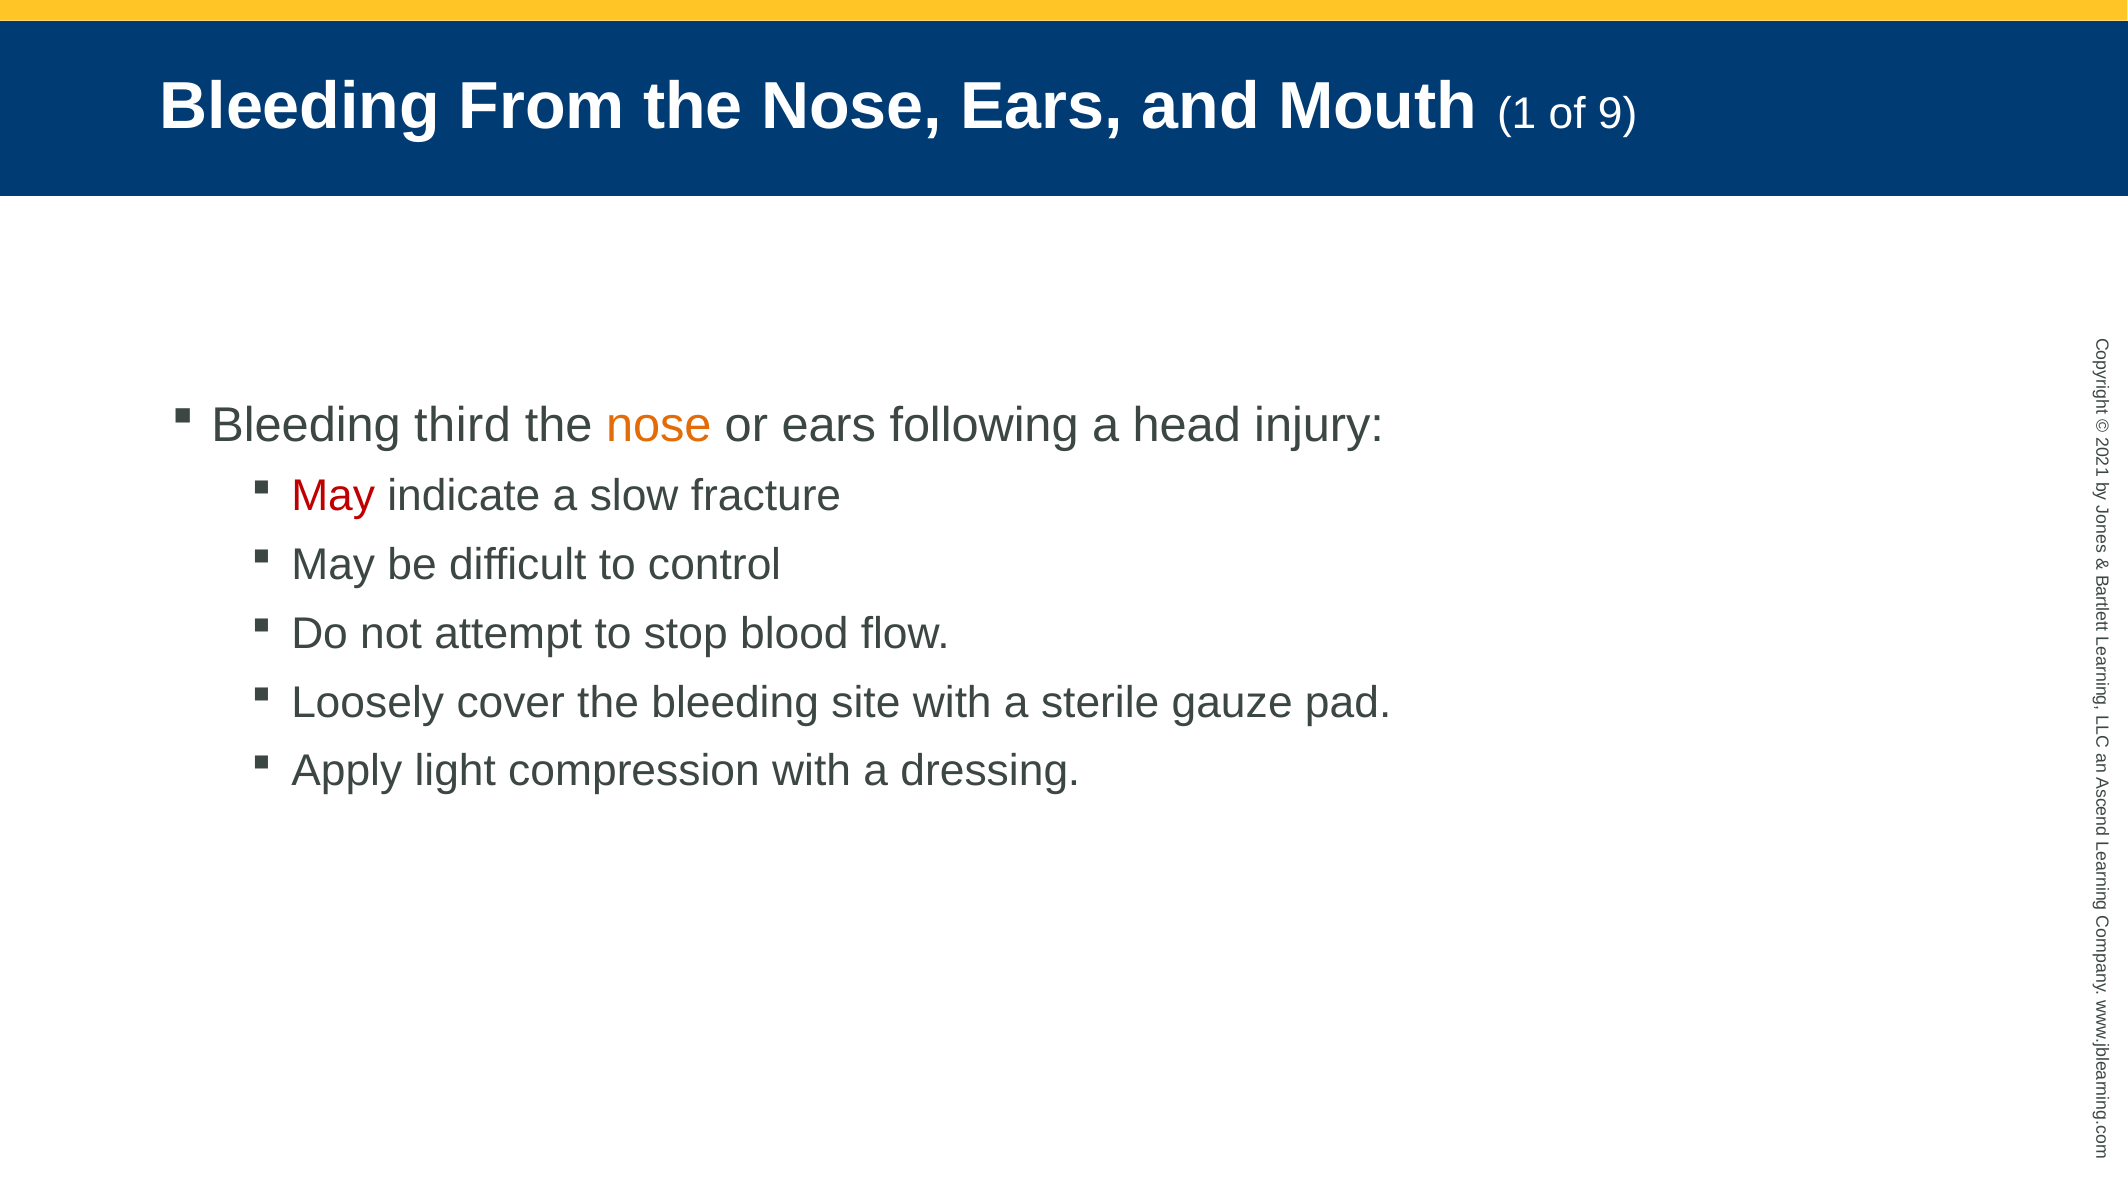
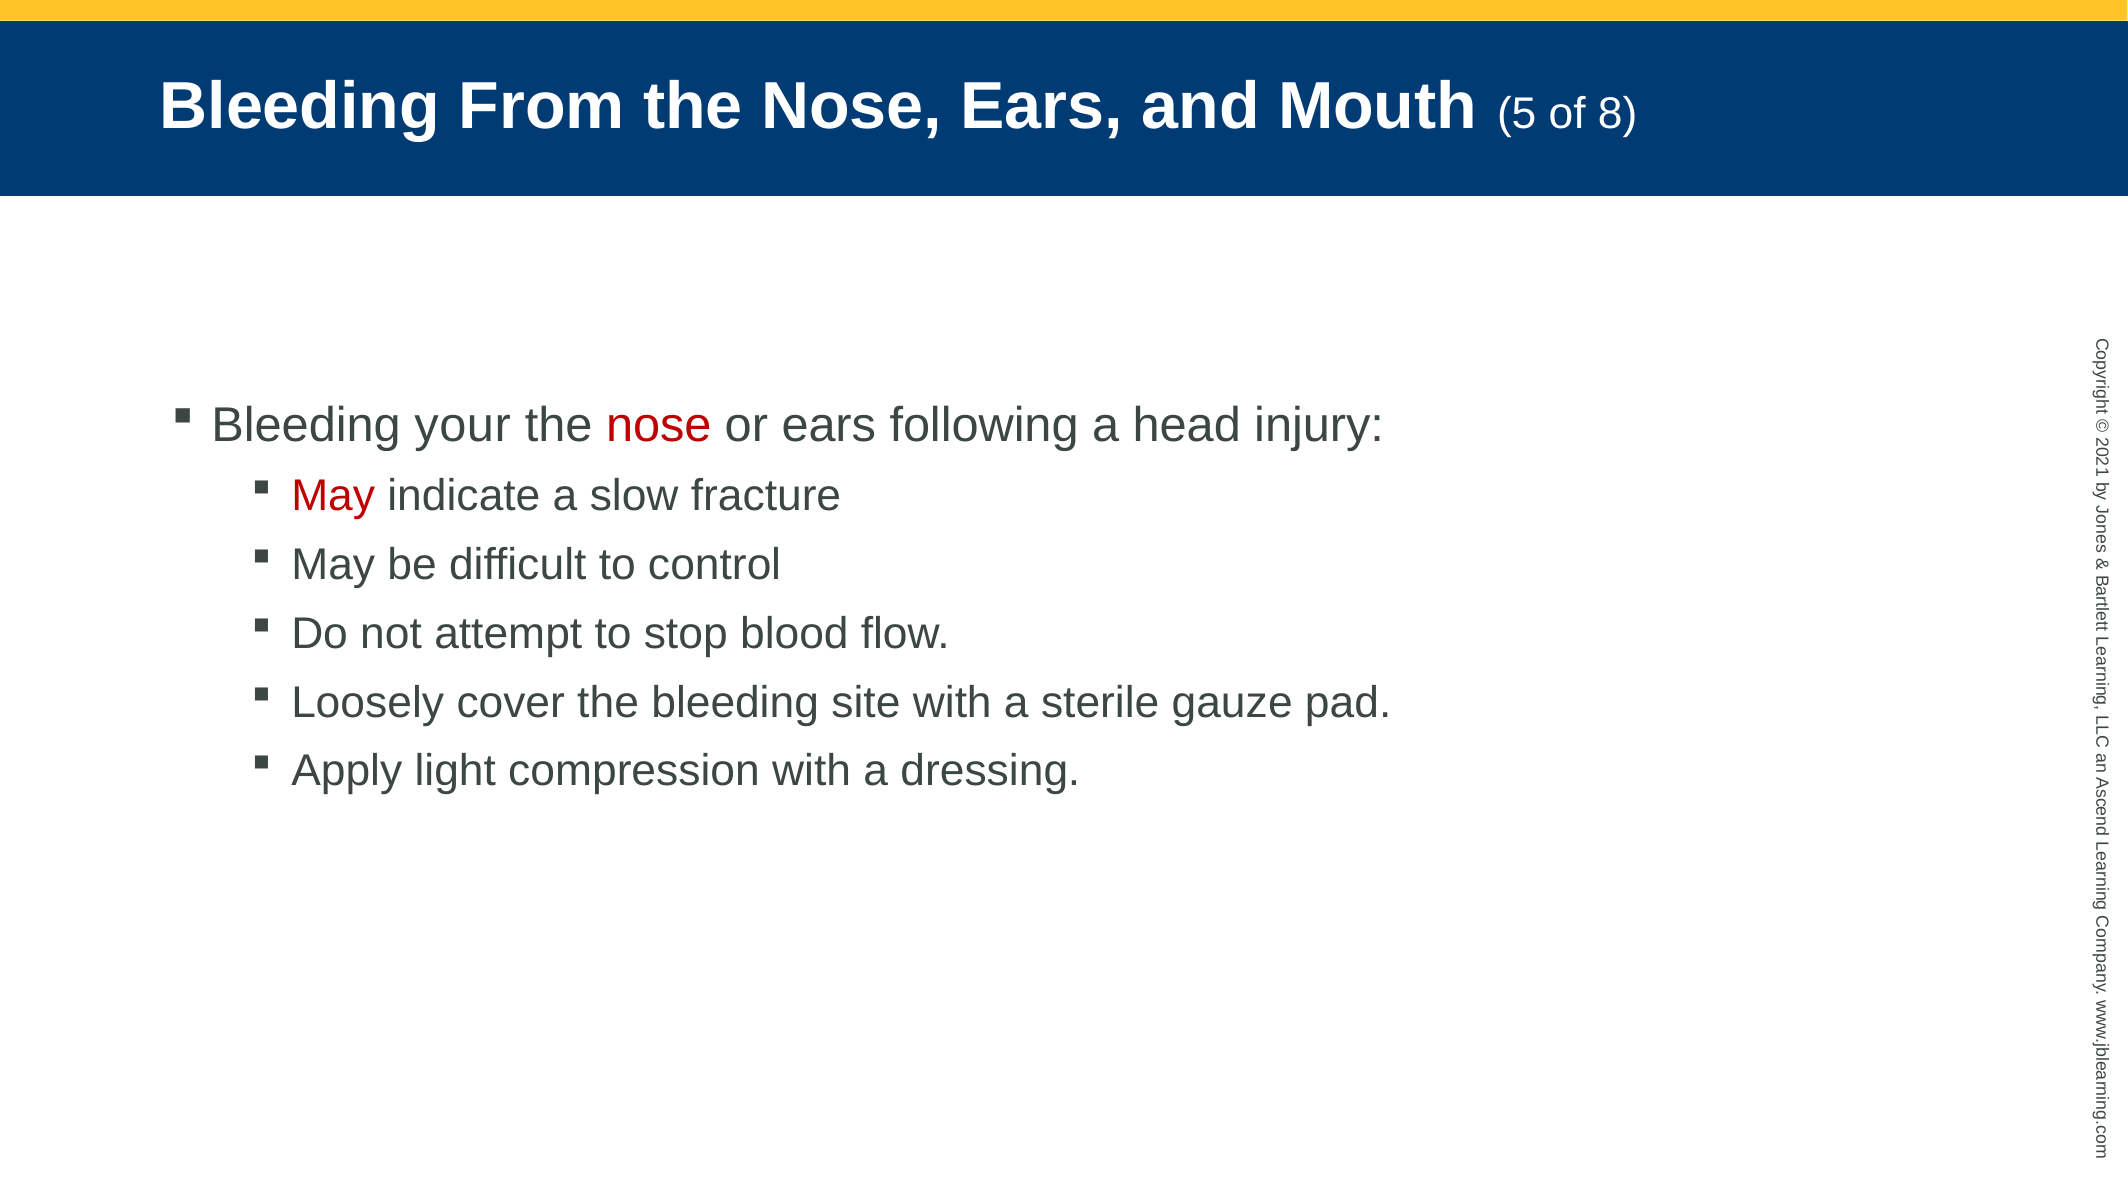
Mouth 1: 1 -> 5 (1517, 114)
9: 9 -> 8 (1618, 114)
third: third -> your (463, 425)
nose colour: orange -> red (659, 425)
